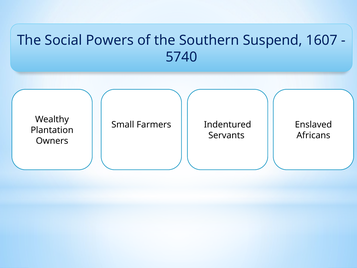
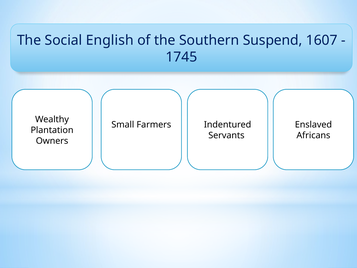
Powers: Powers -> English (110, 40)
5740: 5740 -> 1745 (181, 57)
